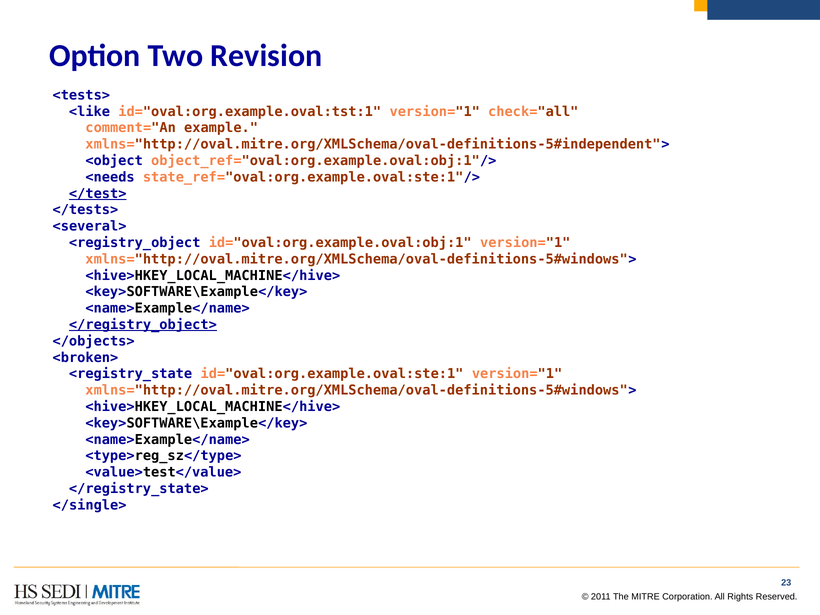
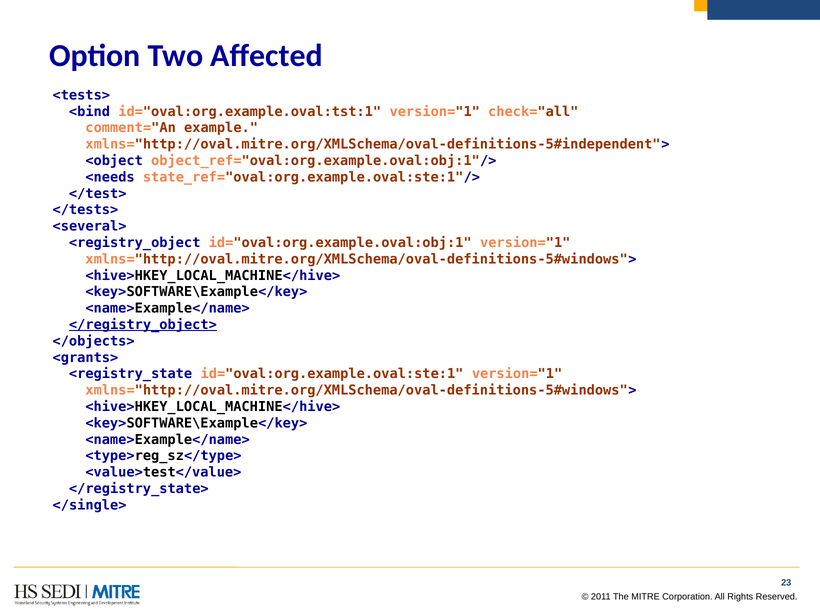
Revision: Revision -> Affected (266, 55)
<like: <like -> <bind (89, 112)
</test> underline: present -> none (98, 194)
<broken>: <broken> -> <grants> (85, 358)
